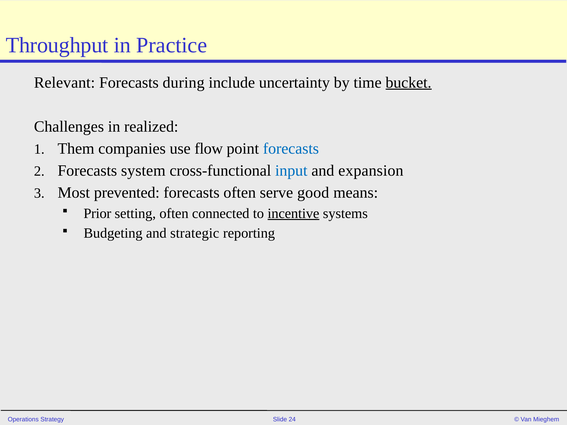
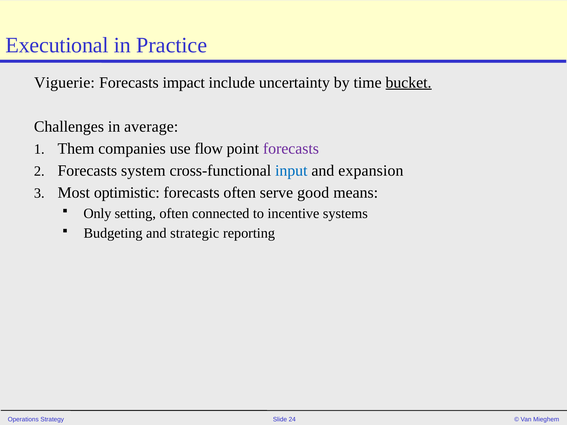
Throughput: Throughput -> Executional (57, 45)
Relevant: Relevant -> Viguerie (64, 83)
during: during -> impact (184, 83)
realized: realized -> average (151, 127)
forecasts colour: blue -> purple (291, 149)
prevented: prevented -> optimistic (127, 193)
Prior: Prior -> Only (97, 213)
incentive underline: present -> none (293, 213)
